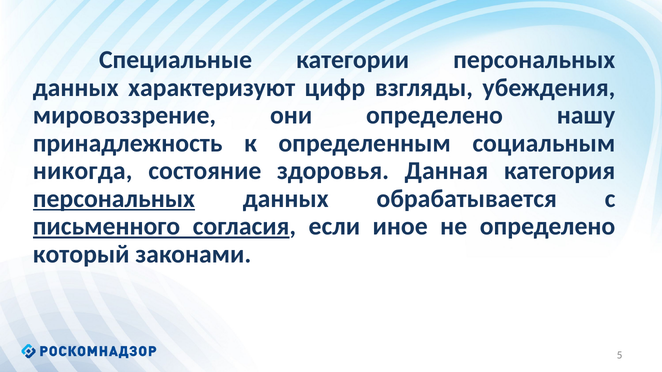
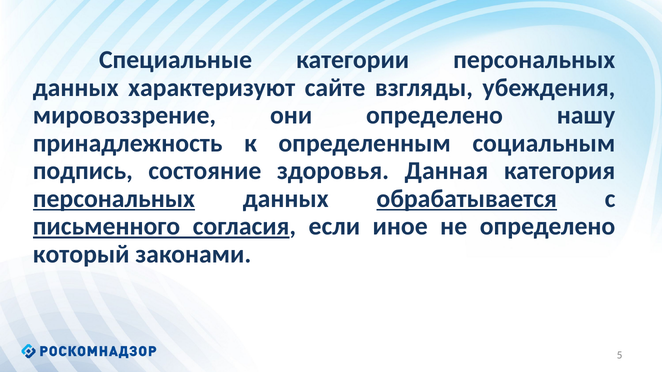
цифр: цифр -> сайте (335, 88)
никогда: никогда -> подпись (83, 171)
обрабатывается underline: none -> present (467, 199)
